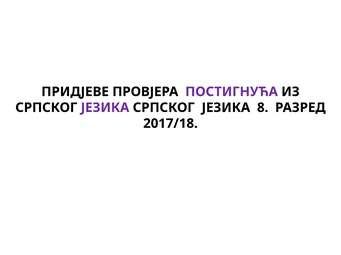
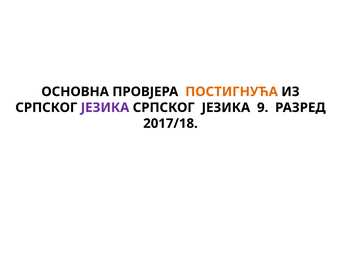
ПРИДЈЕВЕ: ПРИДЈЕВЕ -> ОСНОВНА (75, 92)
ПОСТИГНУЋА colour: purple -> orange (232, 92)
8: 8 -> 9 (263, 108)
